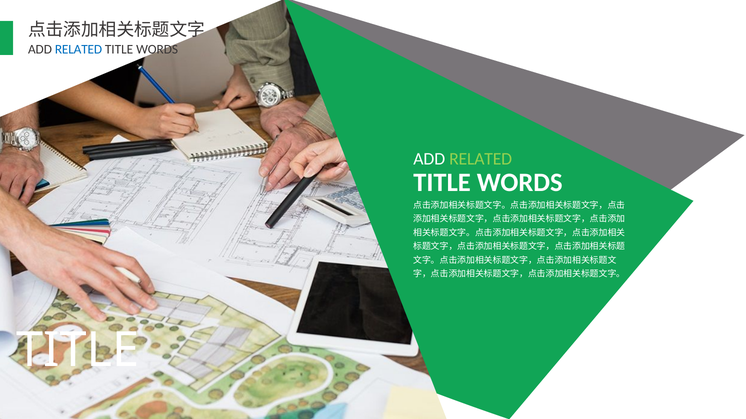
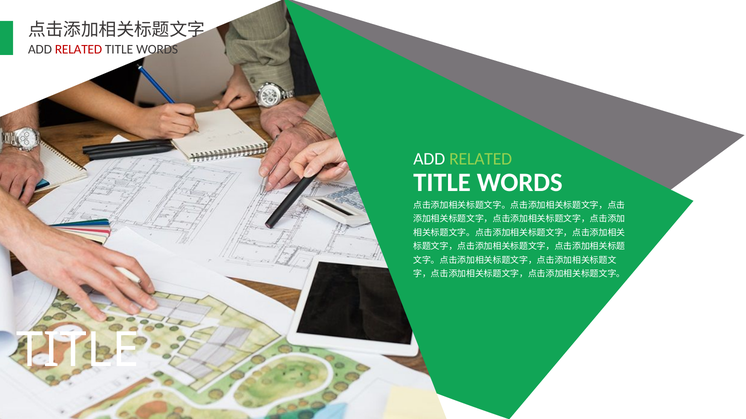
RELATED colour: blue -> red (79, 50)
